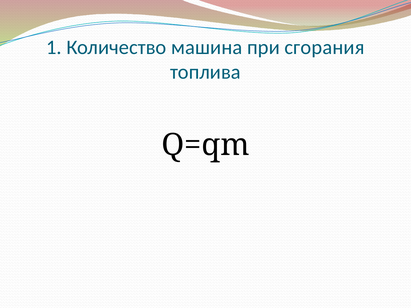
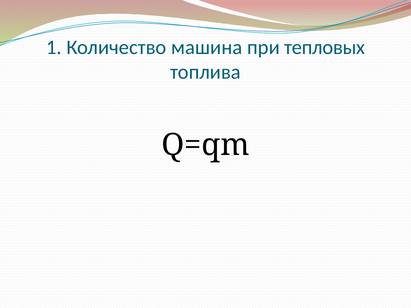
сгорания: сгорания -> тепловых (325, 47)
